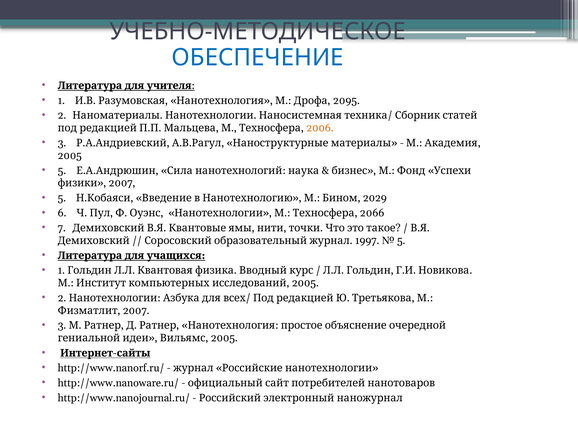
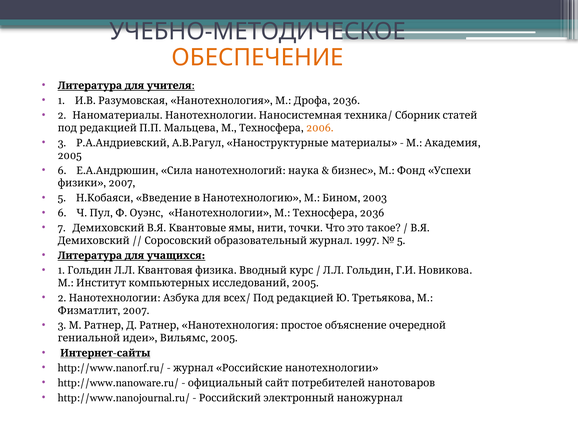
ОБЕСПЕЧЕНИЕ colour: blue -> orange (258, 58)
2095: 2095 -> 2036 (346, 100)
5: 5 -> 6 (62, 170)
2029: 2029 -> 2003 (375, 198)
2066: 2066 -> 2036 (372, 213)
